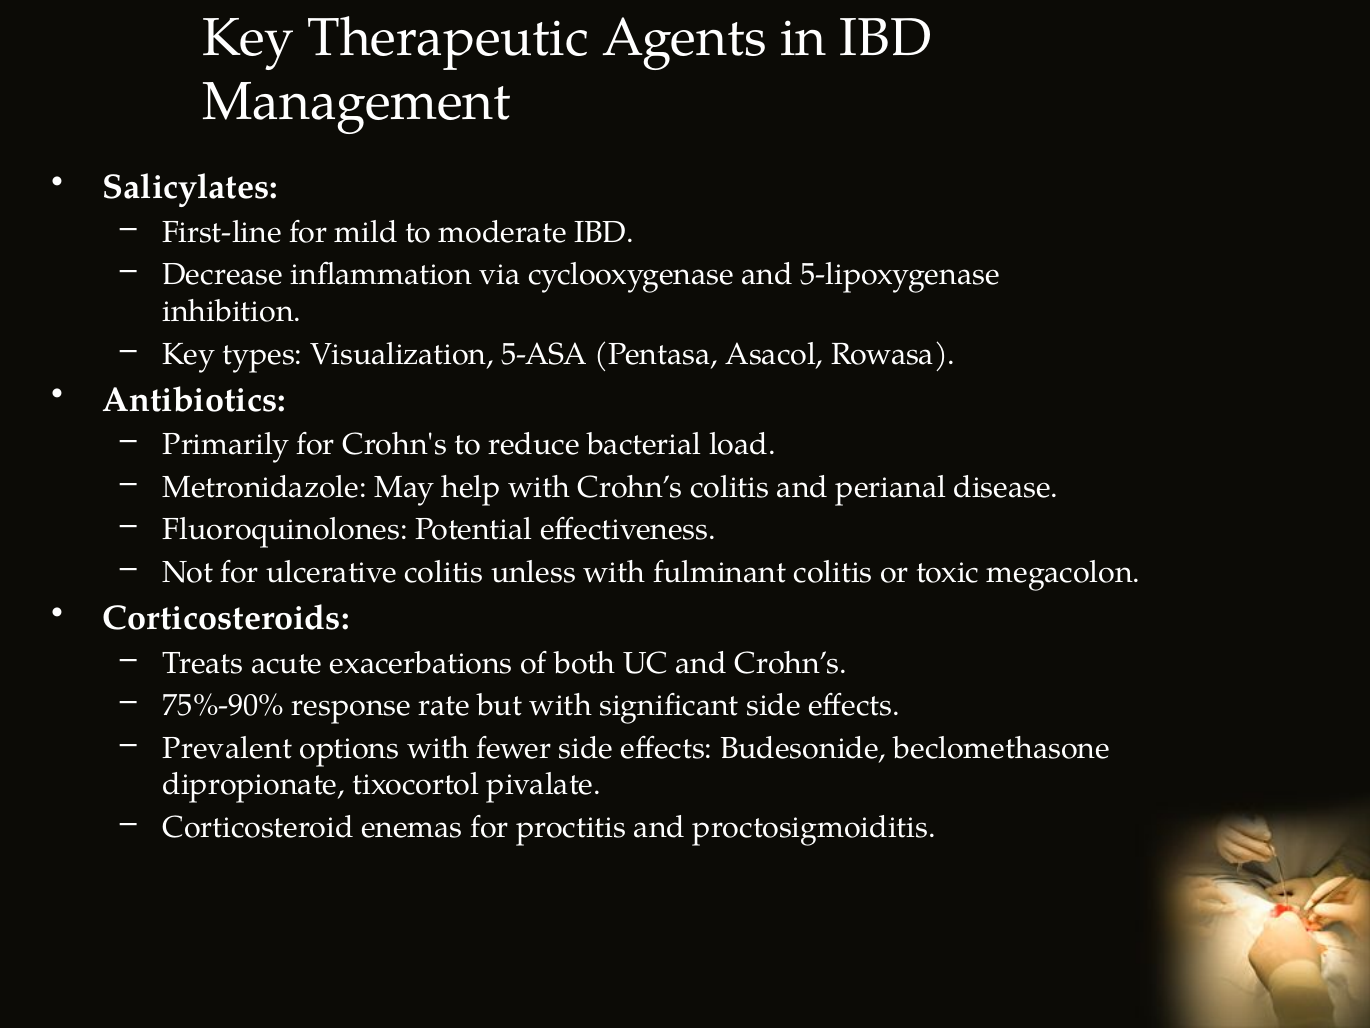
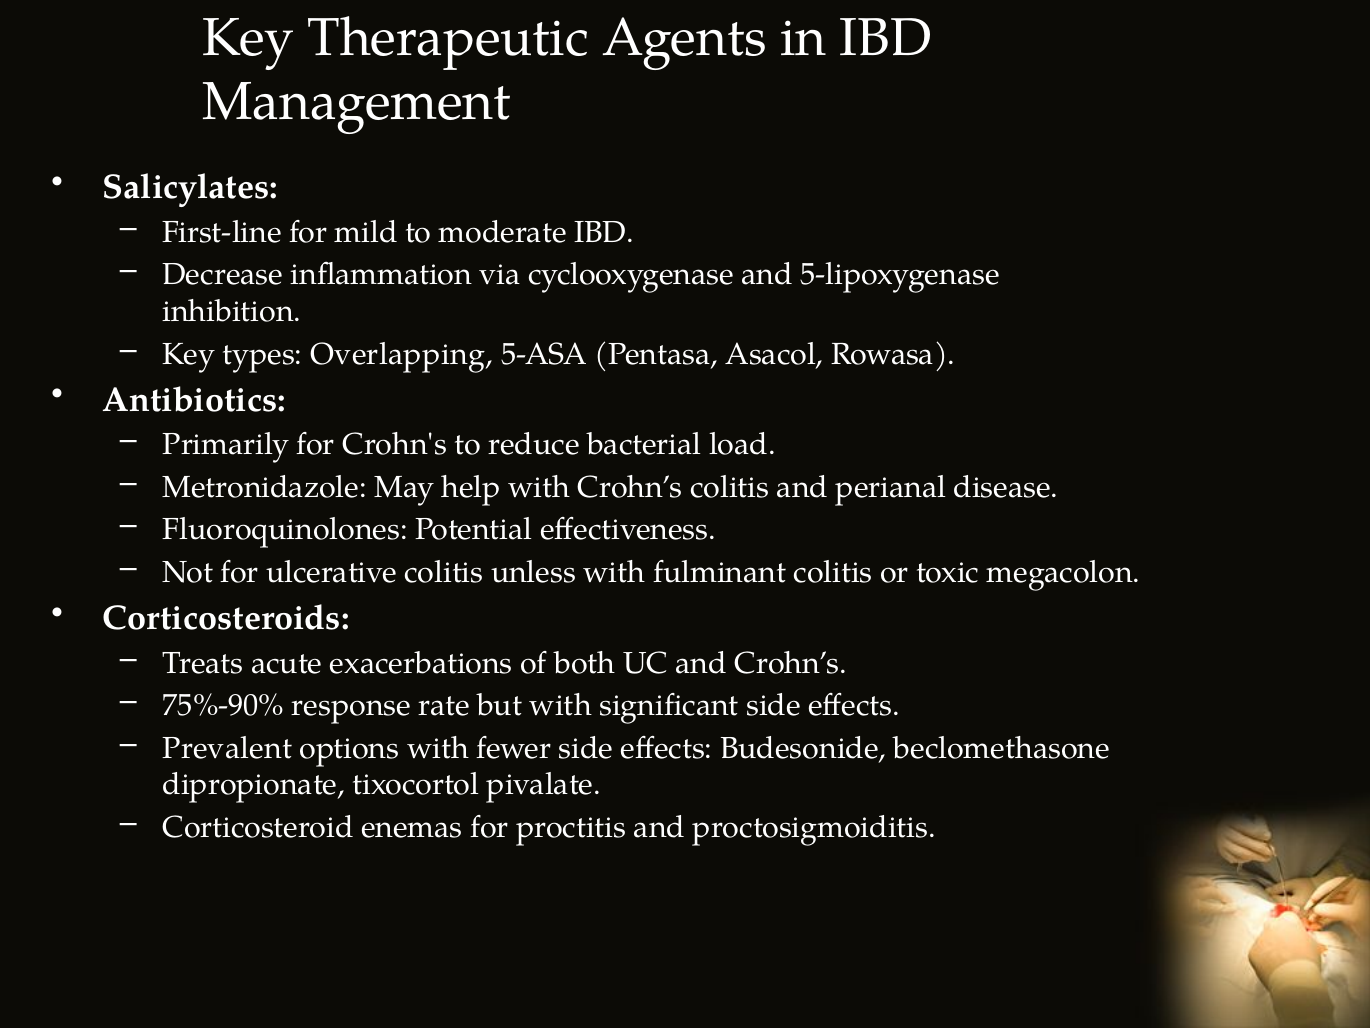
Visualization: Visualization -> Overlapping (402, 354)
